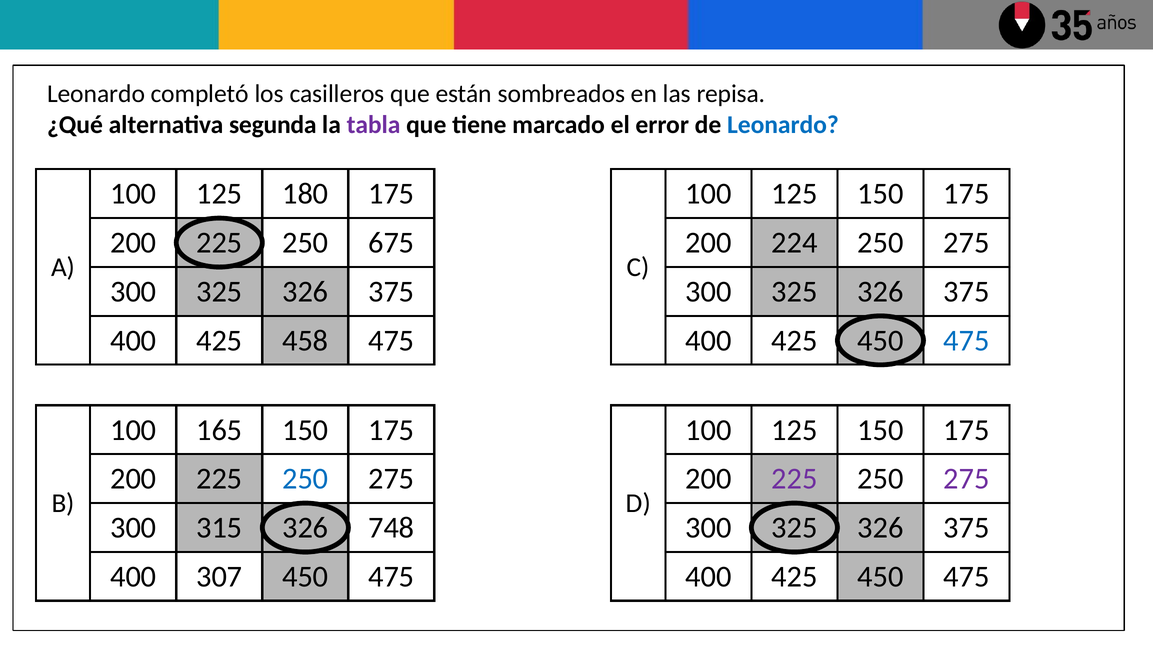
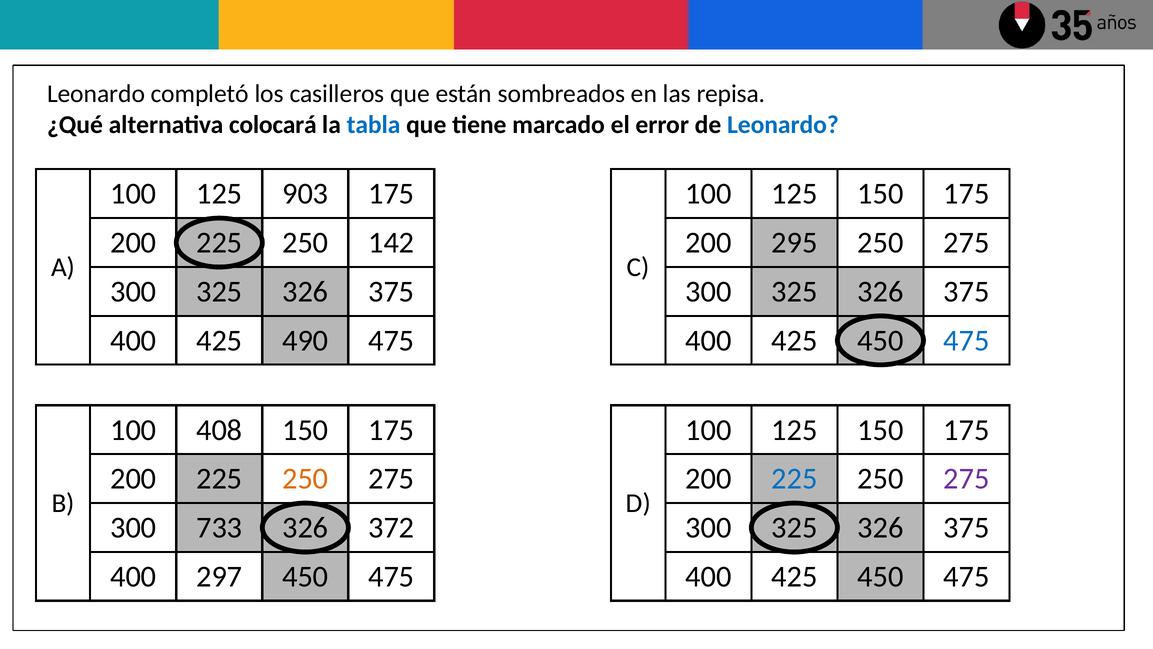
segunda: segunda -> colocará (273, 125)
tabla colour: purple -> blue (374, 125)
180: 180 -> 903 (305, 194)
675: 675 -> 142 (391, 243)
224: 224 -> 295 (794, 243)
458: 458 -> 490 (305, 340)
165: 165 -> 408 (219, 430)
250 colour: blue -> orange (305, 479)
225 colour: purple -> blue (794, 479)
315: 315 -> 733 (219, 527)
748: 748 -> 372 (391, 527)
307: 307 -> 297 (219, 576)
